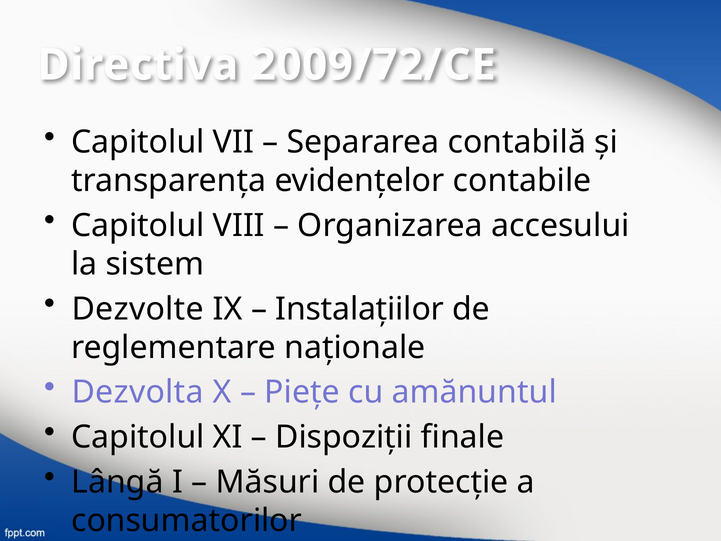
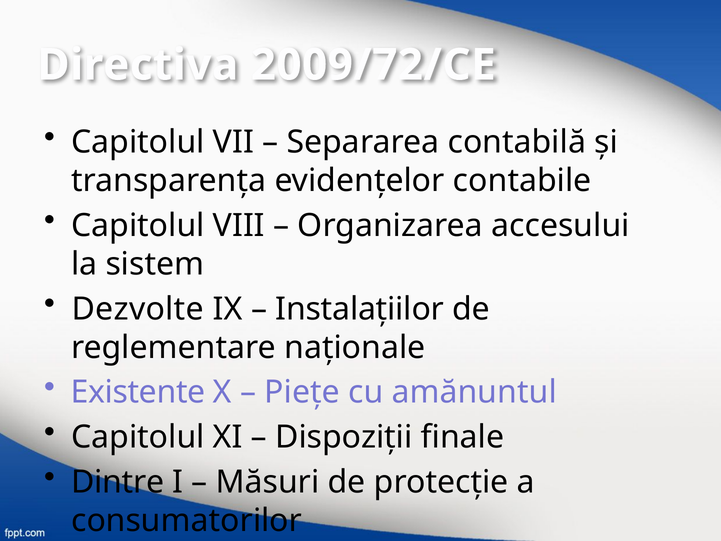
Dezvolta: Dezvolta -> Existente (138, 392)
Lângă: Lângă -> Dintre (118, 482)
